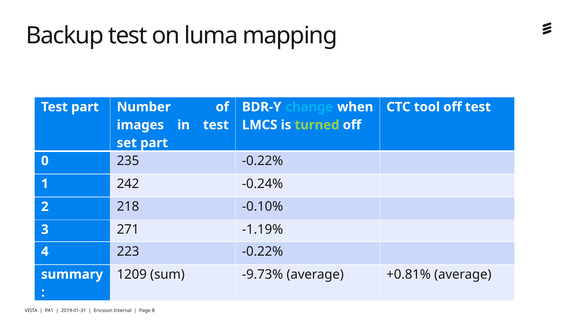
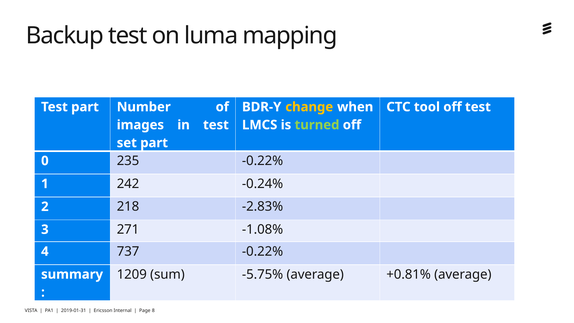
change colour: light blue -> yellow (309, 107)
-0.10%: -0.10% -> -2.83% (263, 207)
-1.19%: -1.19% -> -1.08% (263, 229)
223: 223 -> 737 (128, 251)
-9.73%: -9.73% -> -5.75% (263, 274)
